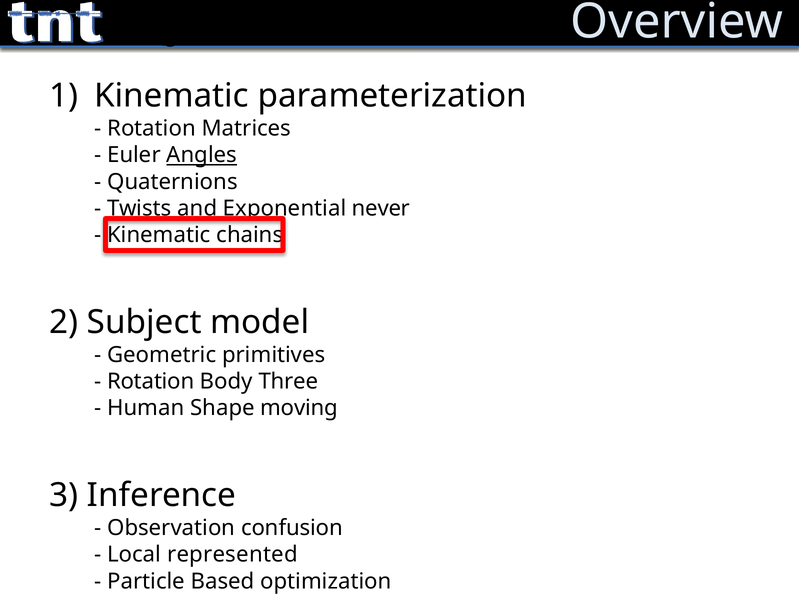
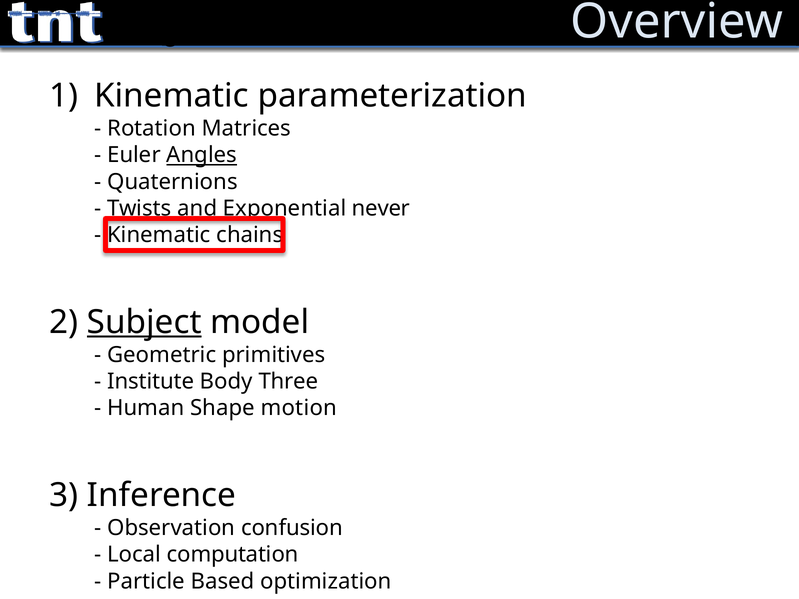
Subject underline: none -> present (144, 322)
Rotation: Rotation -> Institute (151, 382)
moving: moving -> motion (299, 408)
represented: represented -> computation (233, 555)
